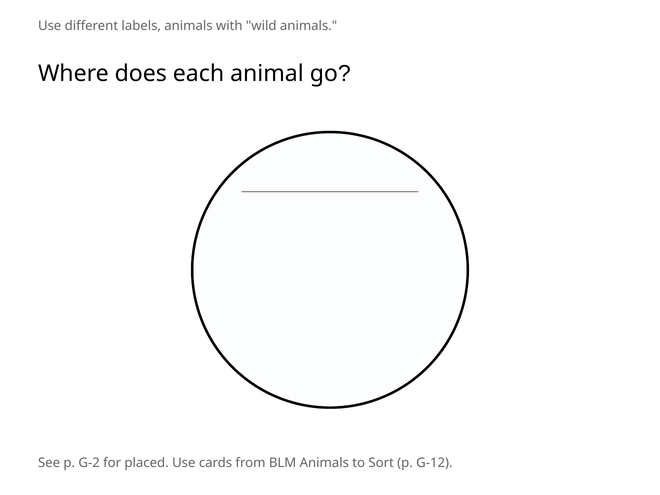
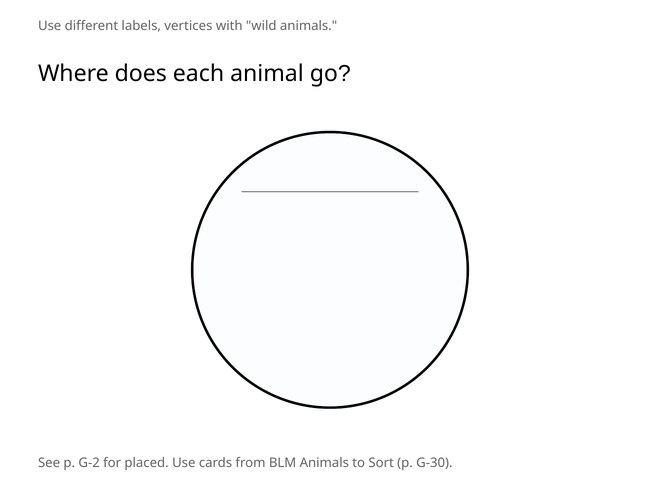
labels animals: animals -> vertices (188, 26)
G-12: G-12 -> G-30 (434, 463)
